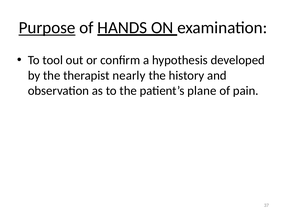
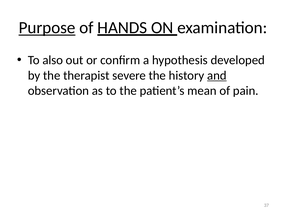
tool: tool -> also (53, 60)
nearly: nearly -> severe (129, 75)
and underline: none -> present (217, 75)
plane: plane -> mean (202, 91)
